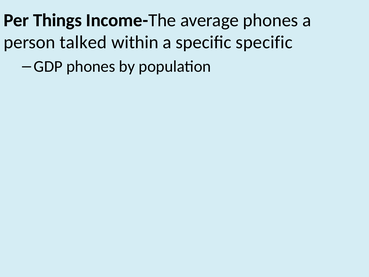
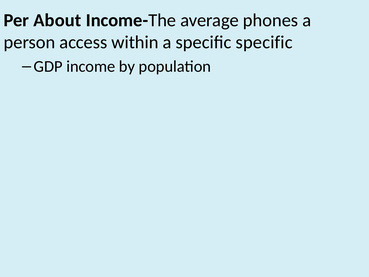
Things: Things -> About (57, 20)
talked: talked -> access (83, 42)
GDP phones: phones -> income (91, 66)
